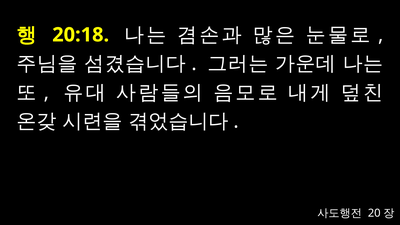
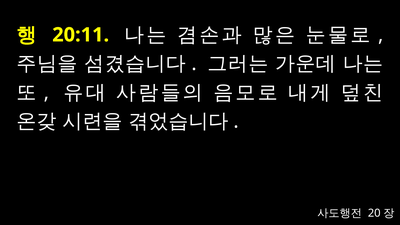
20:18: 20:18 -> 20:11 (81, 35)
